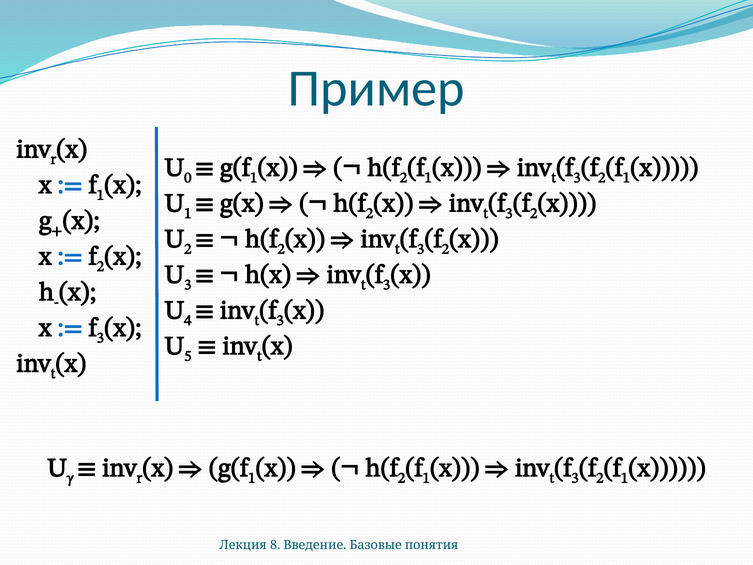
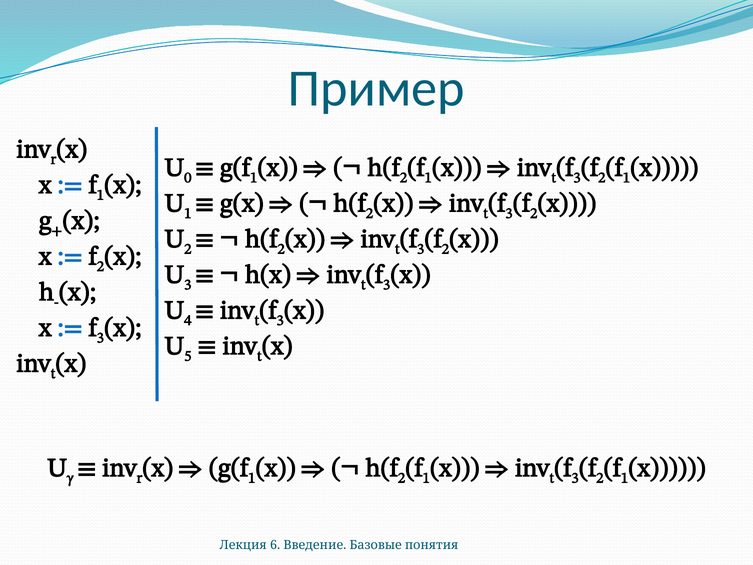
8: 8 -> 6 (275, 545)
